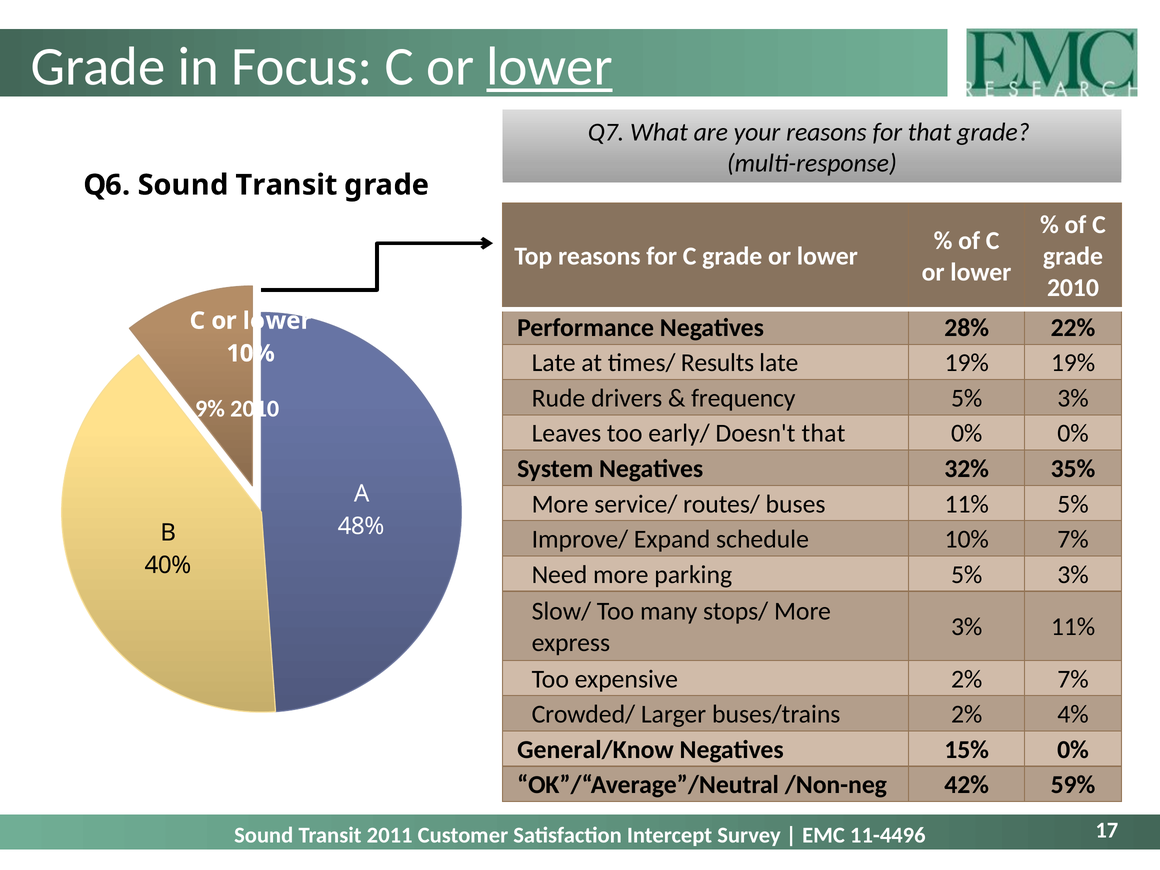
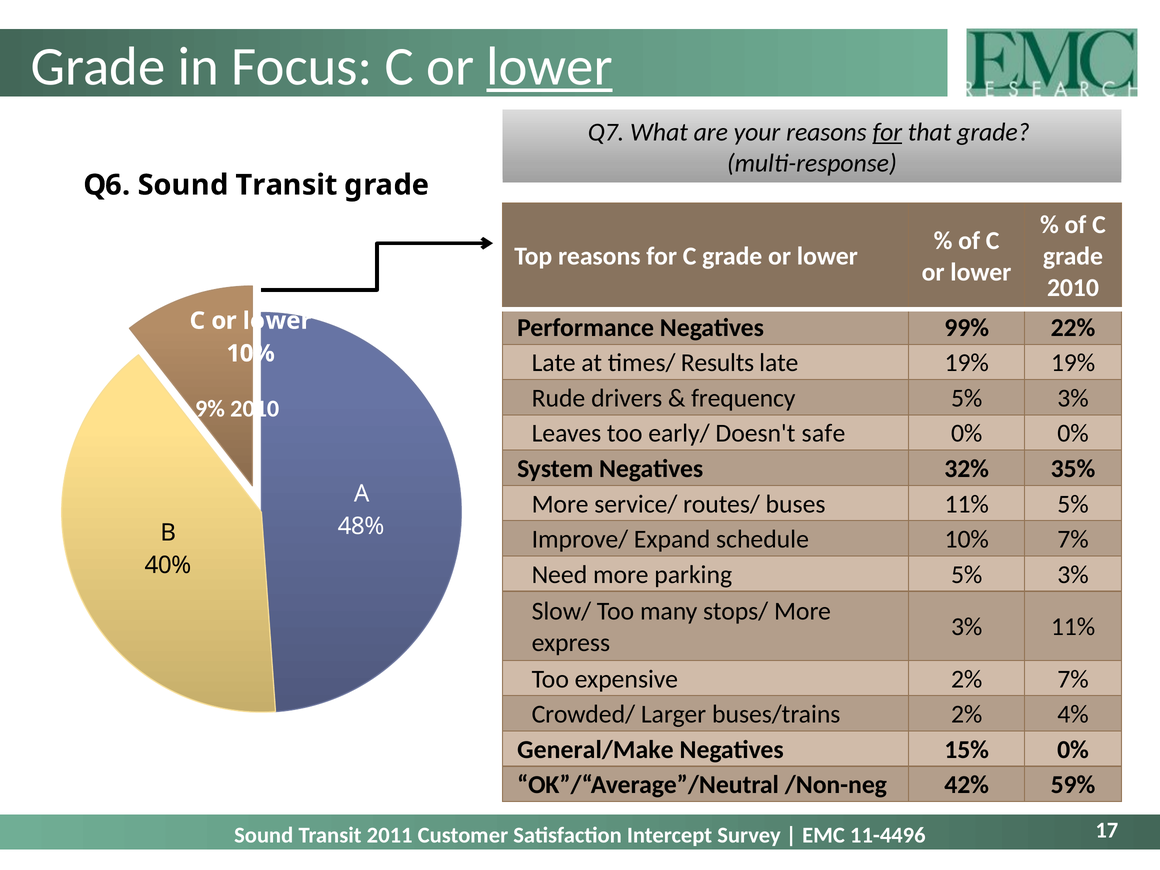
for underline: none -> present (887, 132)
28%: 28% -> 99% (967, 328)
Doesn't that: that -> safe (823, 433)
General/Know: General/Know -> General/Make (595, 750)
